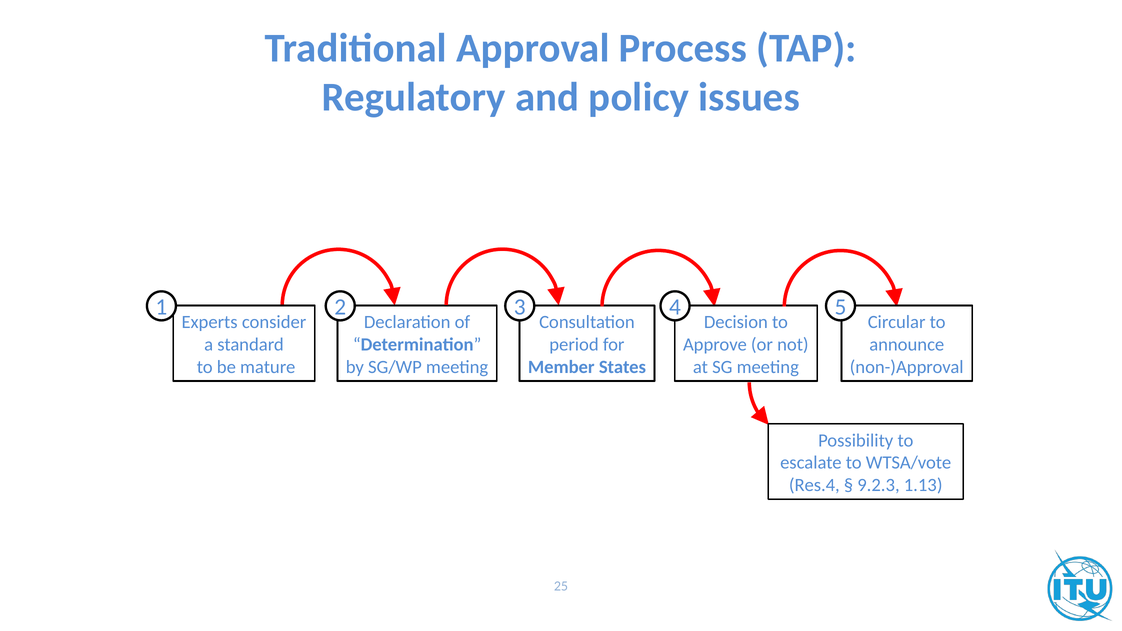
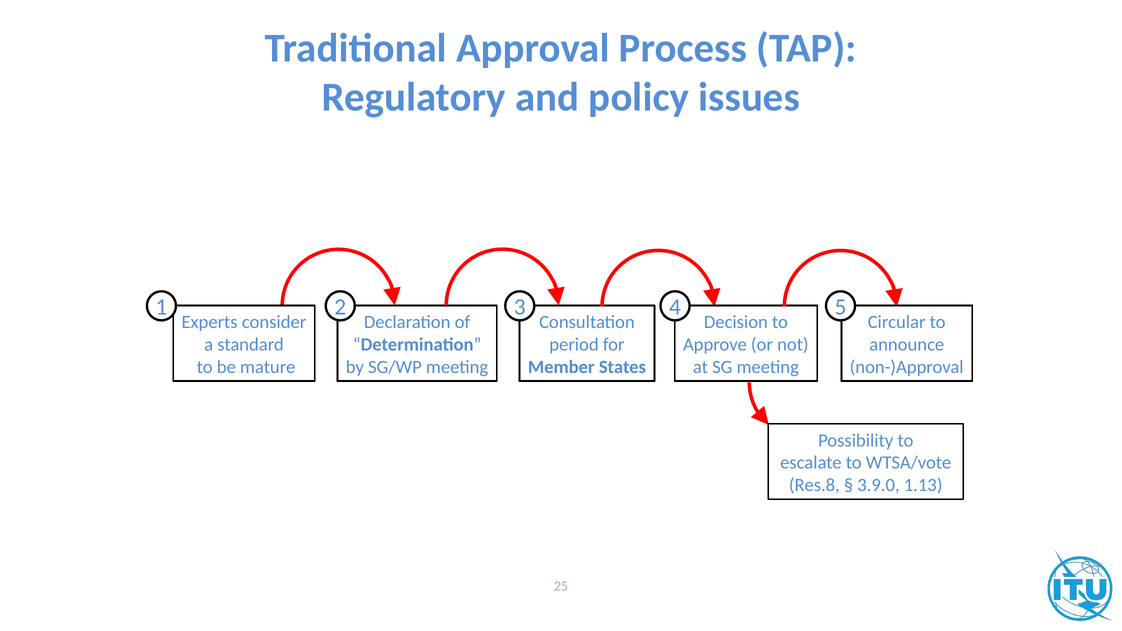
Res.4: Res.4 -> Res.8 (814, 485)
9.2.3: 9.2.3 -> 3.9.0 (878, 485)
